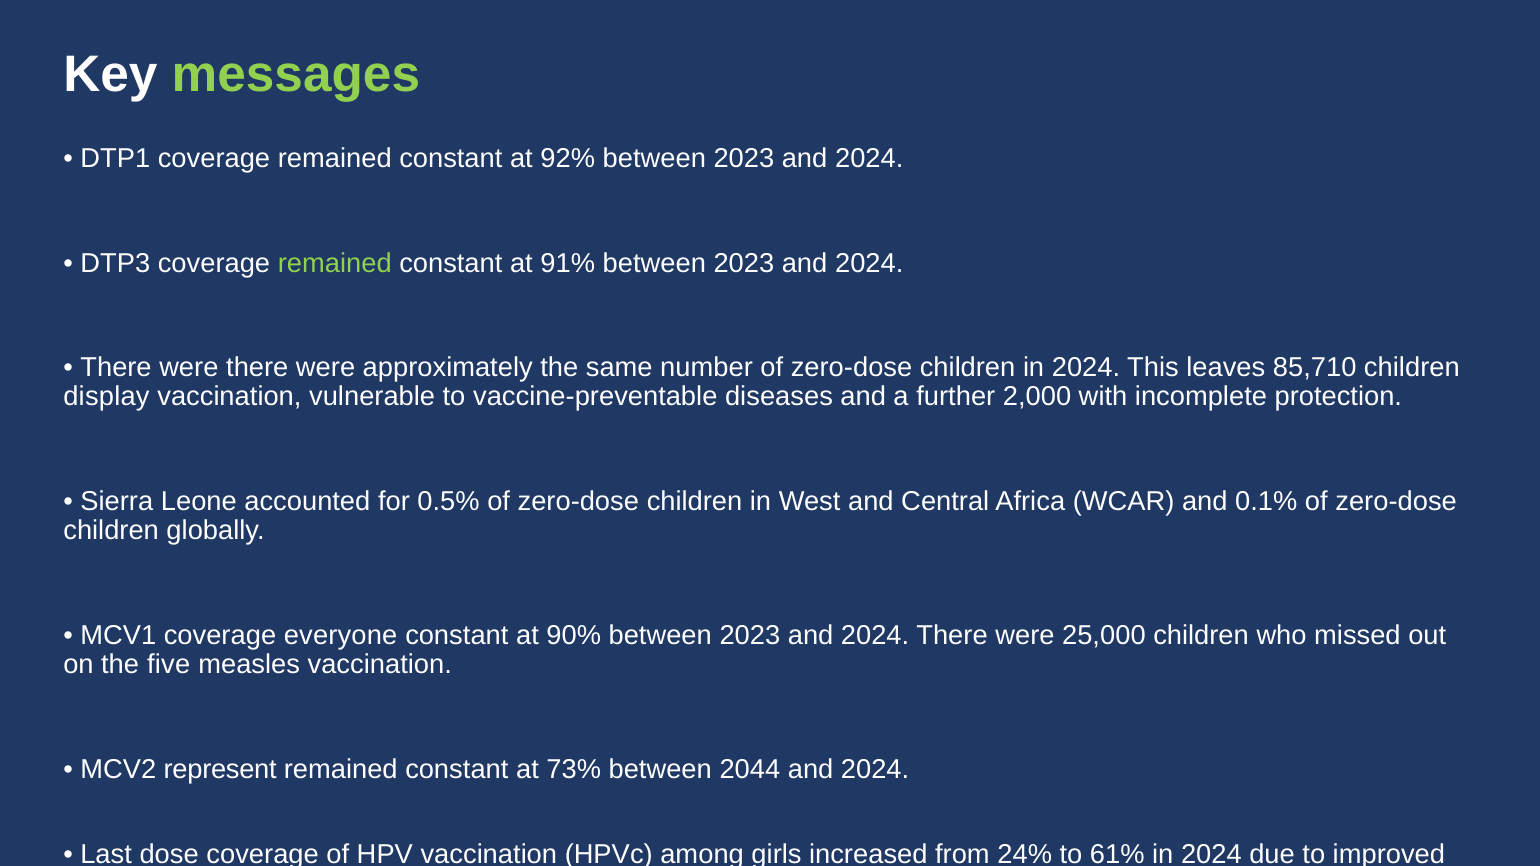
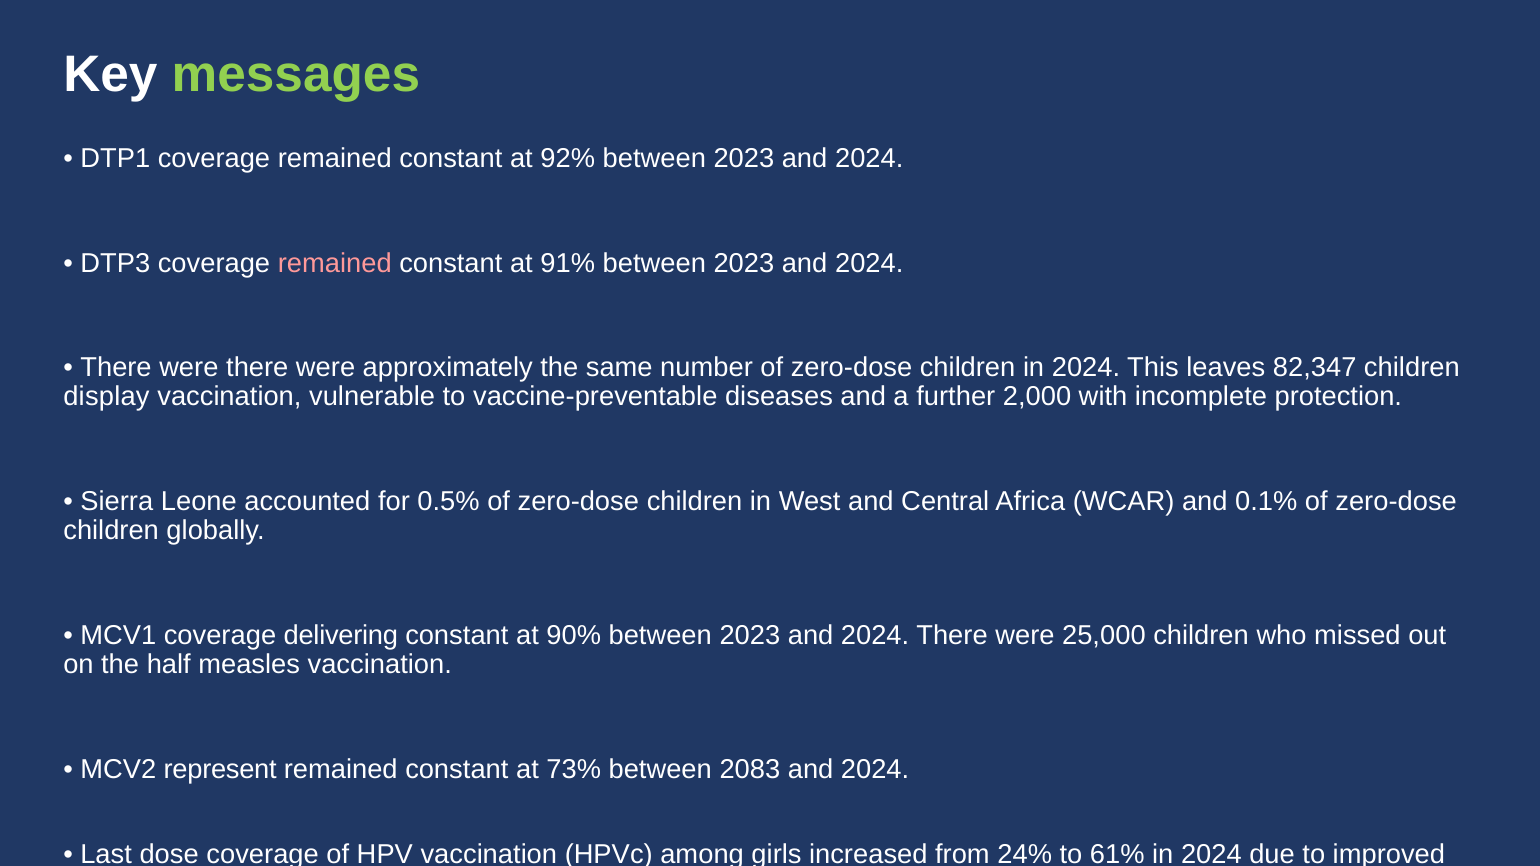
remained colour: light green -> pink (335, 263)
85,710: 85,710 -> 82,347 (1315, 368)
everyone: everyone -> delivering (341, 635)
five: five -> half (169, 665)
2044: 2044 -> 2083 (750, 769)
